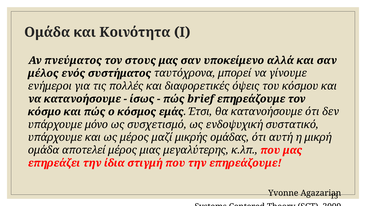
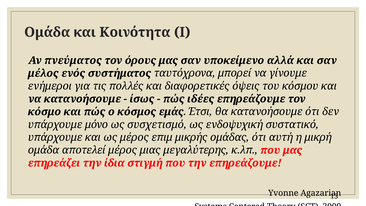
στους: στους -> όρους (140, 60)
brief: brief -> ιδέες (201, 99)
μαζί: μαζί -> επιμ (162, 137)
